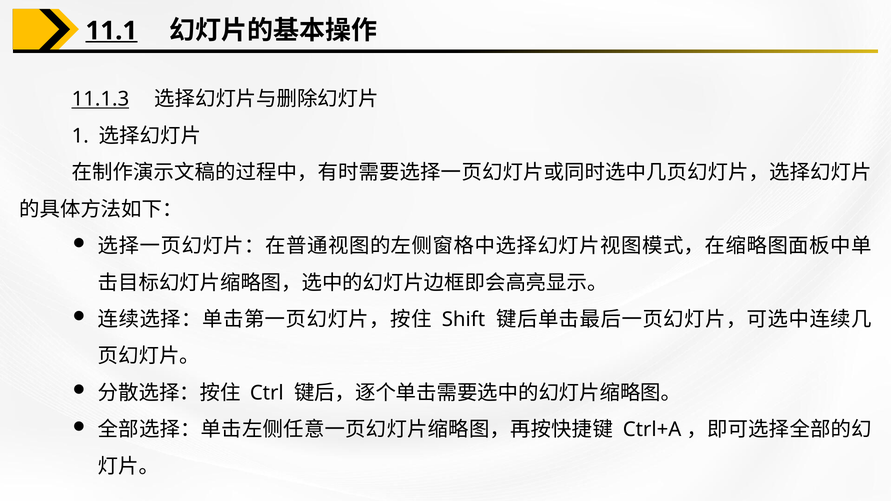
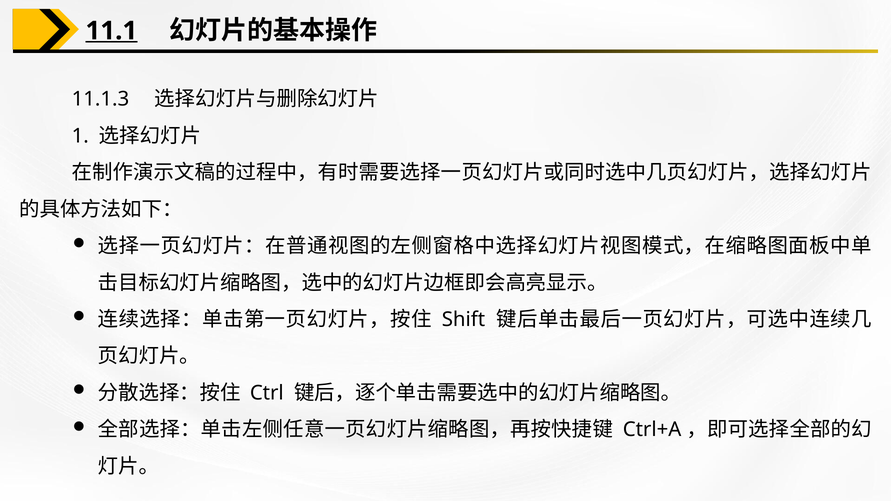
11.1.3 underline: present -> none (100, 99)
